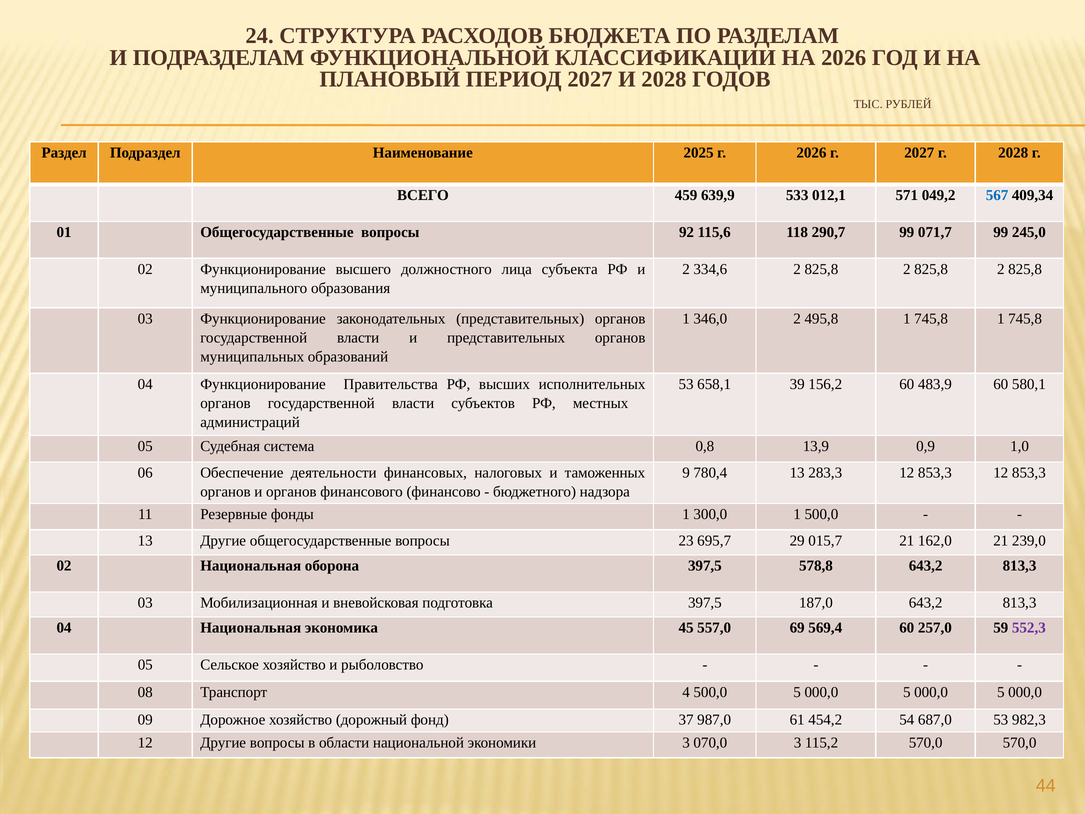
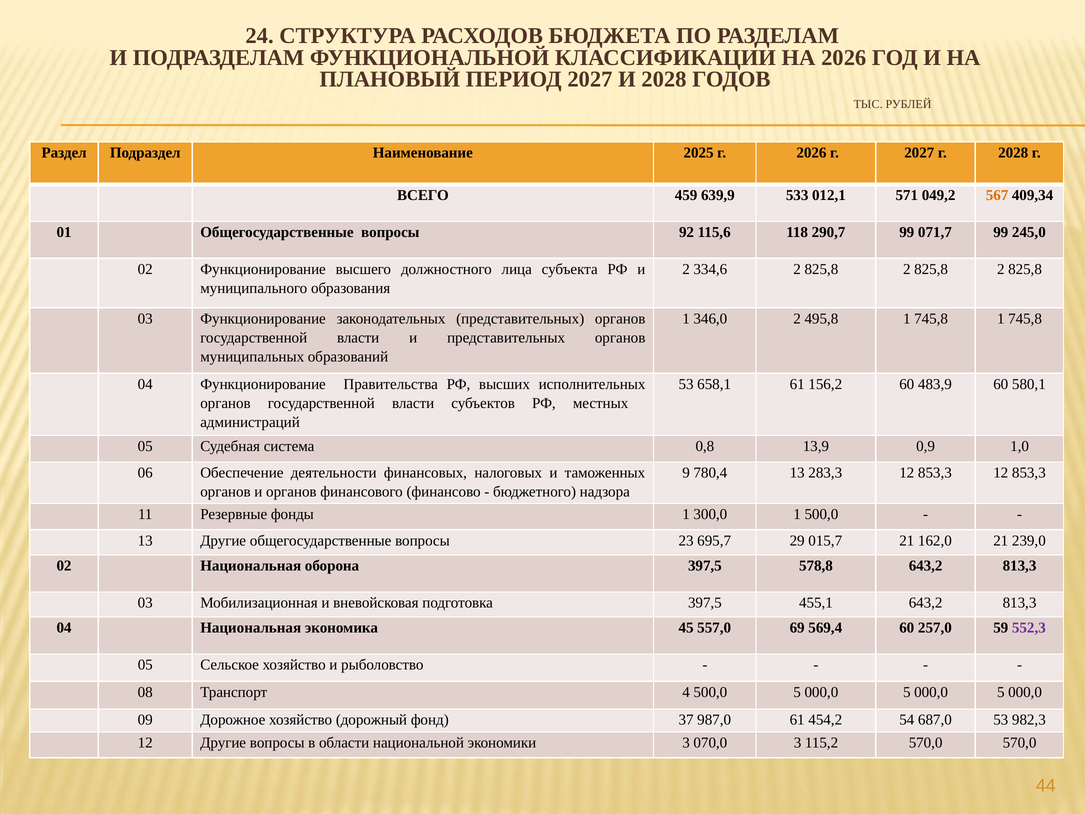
567 colour: blue -> orange (997, 195)
658,1 39: 39 -> 61 (797, 384)
187,0: 187,0 -> 455,1 (816, 603)
